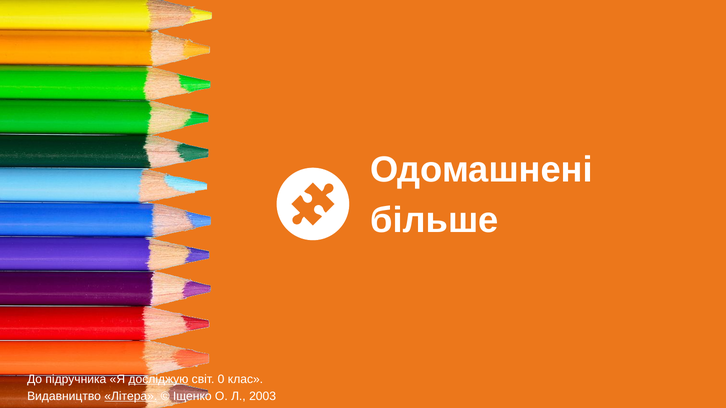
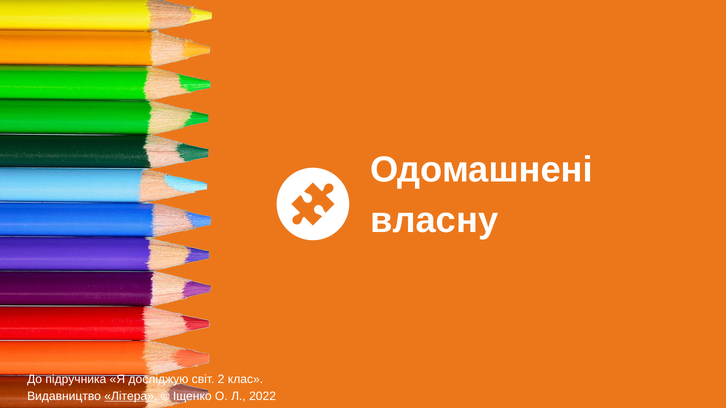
більше: більше -> власну (434, 221)
досліджую underline: present -> none (158, 379)
0: 0 -> 2 (221, 379)
2003: 2003 -> 2022 (263, 396)
